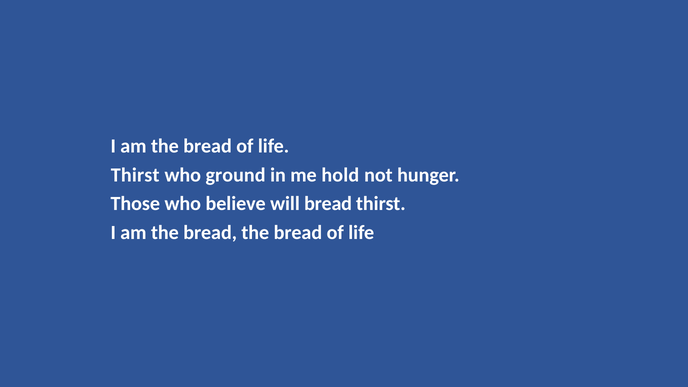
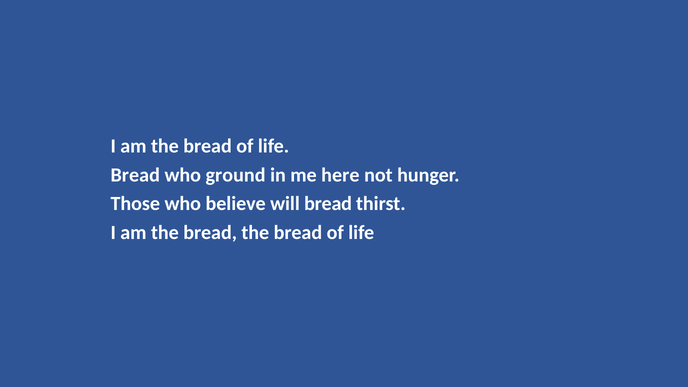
Thirst: Thirst -> Bread (135, 175)
hold: hold -> here (340, 175)
